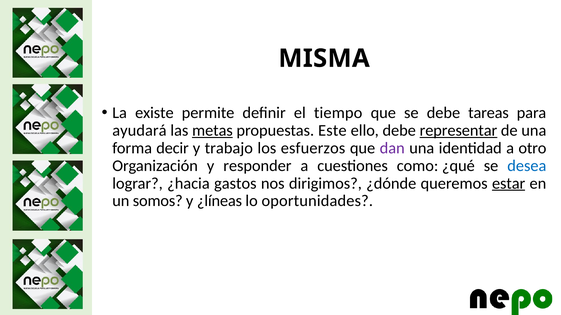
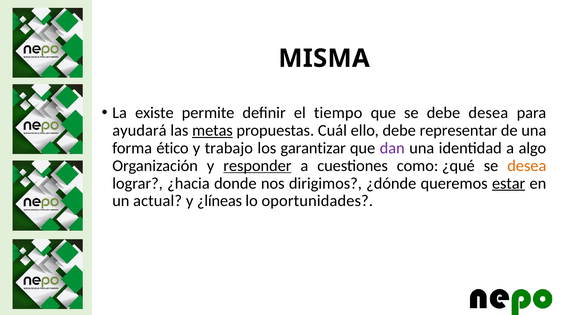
debe tareas: tareas -> desea (488, 113)
Este: Este -> Cuál (332, 131)
representar underline: present -> none (458, 131)
decir: decir -> ético (173, 148)
esfuerzos: esfuerzos -> garantizar (313, 148)
otro: otro -> algo (532, 148)
responder underline: none -> present (257, 166)
desea colour: blue -> orange (527, 166)
gastos: gastos -> donde (235, 184)
somos: somos -> actual (158, 201)
